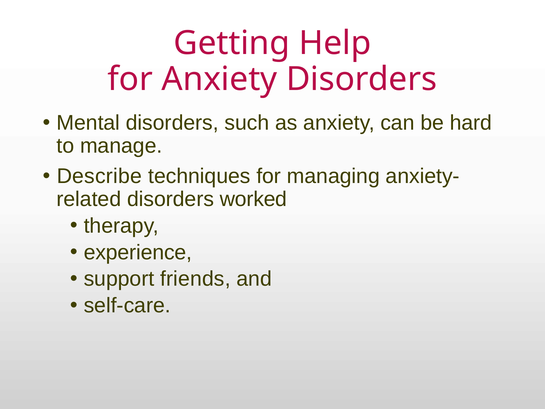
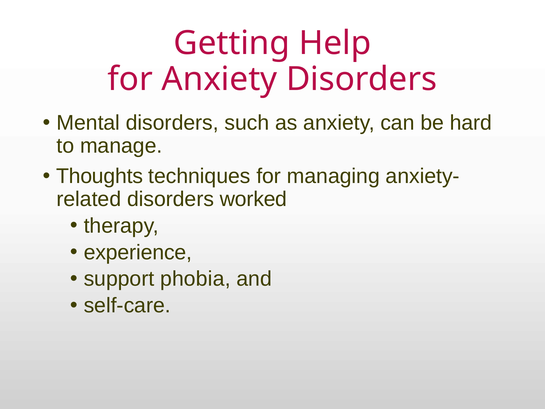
Describe: Describe -> Thoughts (100, 176)
friends: friends -> phobia (195, 279)
